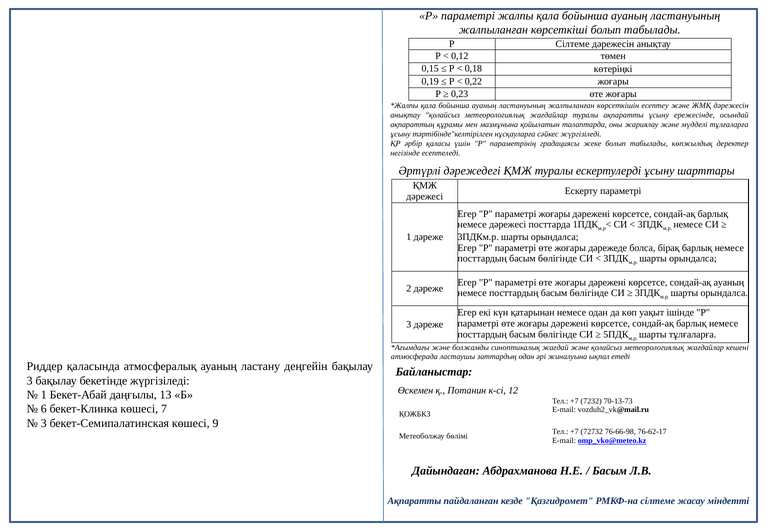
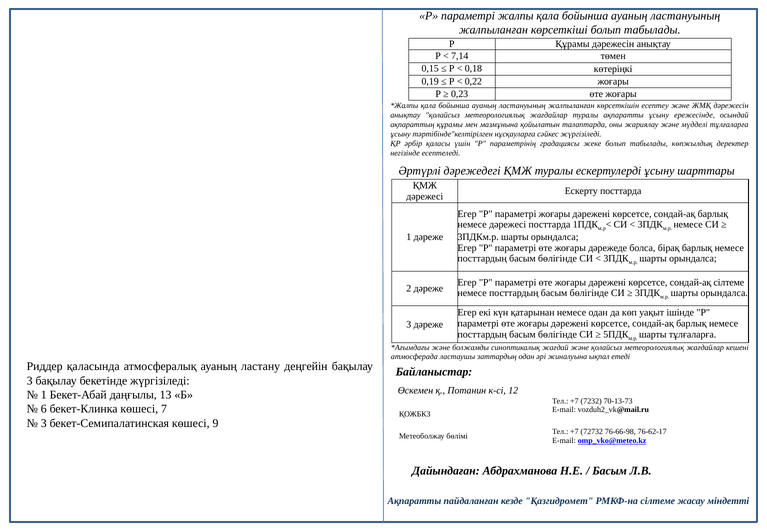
Р Сілтеме: Сілтеме -> Құрамы (573, 44)
0,12: 0,12 -> 7,14 (460, 56)
Ескерту параметрі: параметрі -> посттарда (621, 191)
сондай-ақ ауаның: ауаның -> сілтеме (729, 282)
